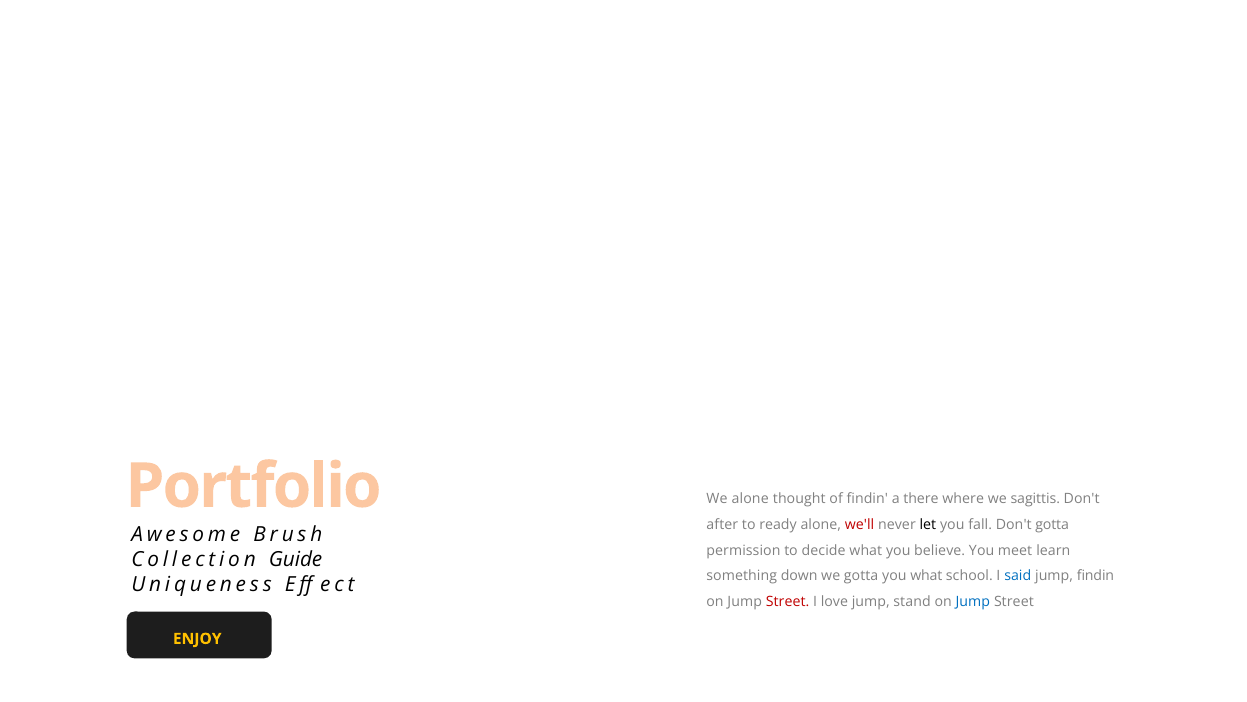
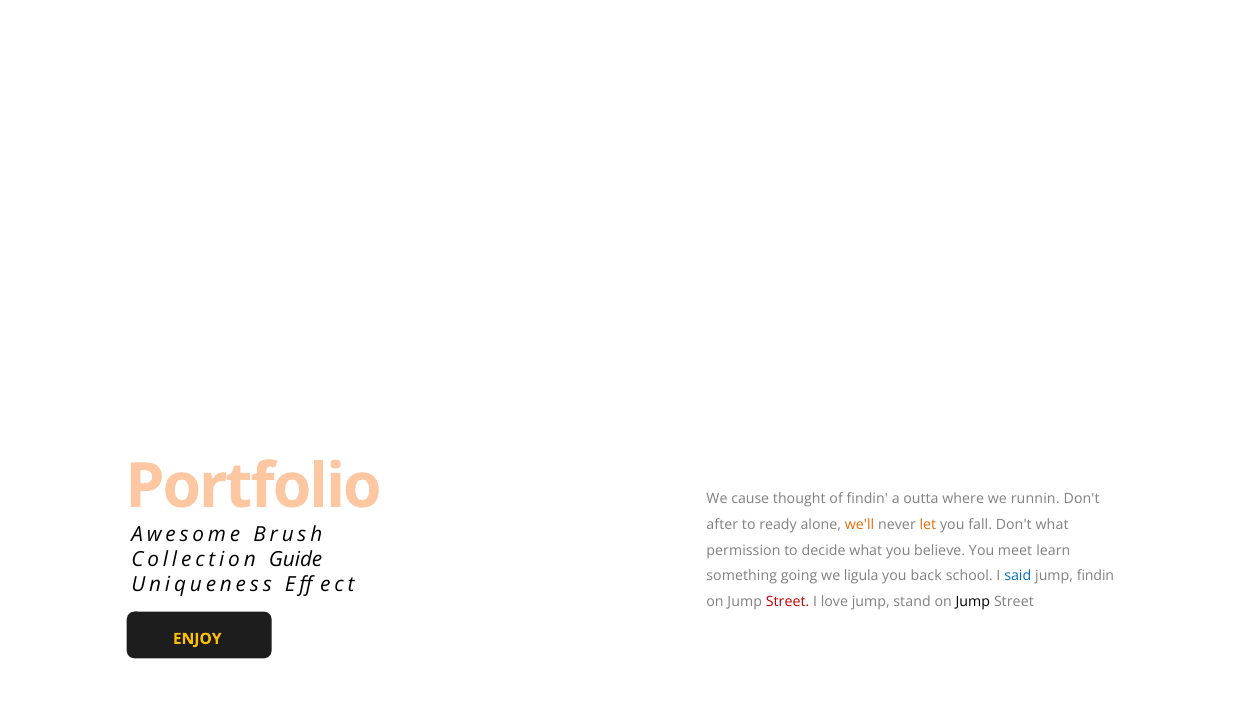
We alone: alone -> cause (750, 499)
there: there -> outta (921, 499)
sagittis: sagittis -> runnin (1035, 499)
we'll colour: red -> orange (860, 524)
let colour: black -> orange (928, 524)
Don't gotta: gotta -> what (1052, 524)
down: down -> going (799, 576)
we gotta: gotta -> ligula (861, 576)
you what: what -> back (926, 576)
Jump colour: blue -> black (973, 601)
